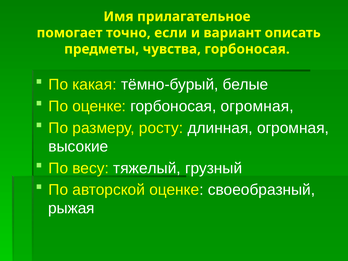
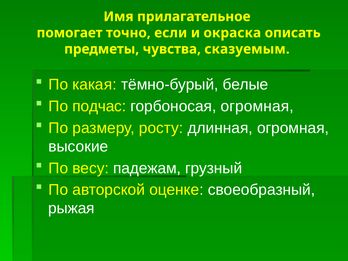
вариант: вариант -> окраска (232, 33)
чувства горбоносая: горбоносая -> сказуемым (247, 49)
По оценке: оценке -> подчас (99, 106)
тяжелый: тяжелый -> падежам (147, 168)
